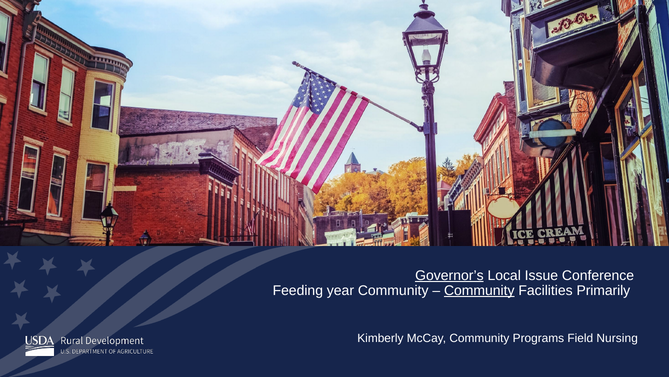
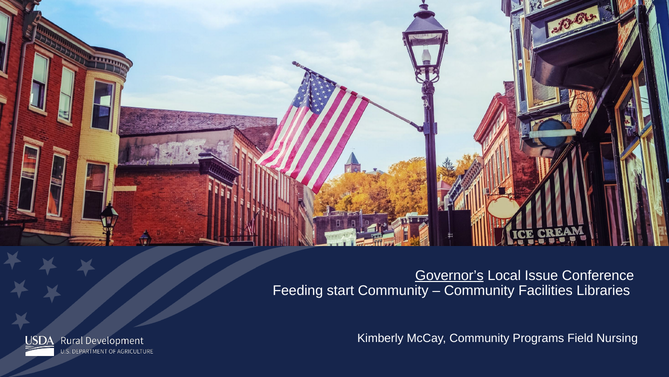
year: year -> start (340, 290)
Community underline: present -> none (479, 290)
Primarily: Primarily -> Libraries (603, 290)
